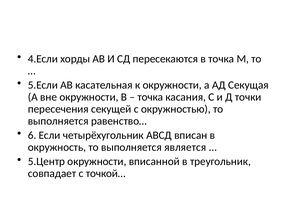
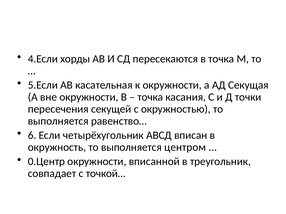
является: является -> центром (185, 148)
5.Центр: 5.Центр -> 0.Центр (46, 162)
